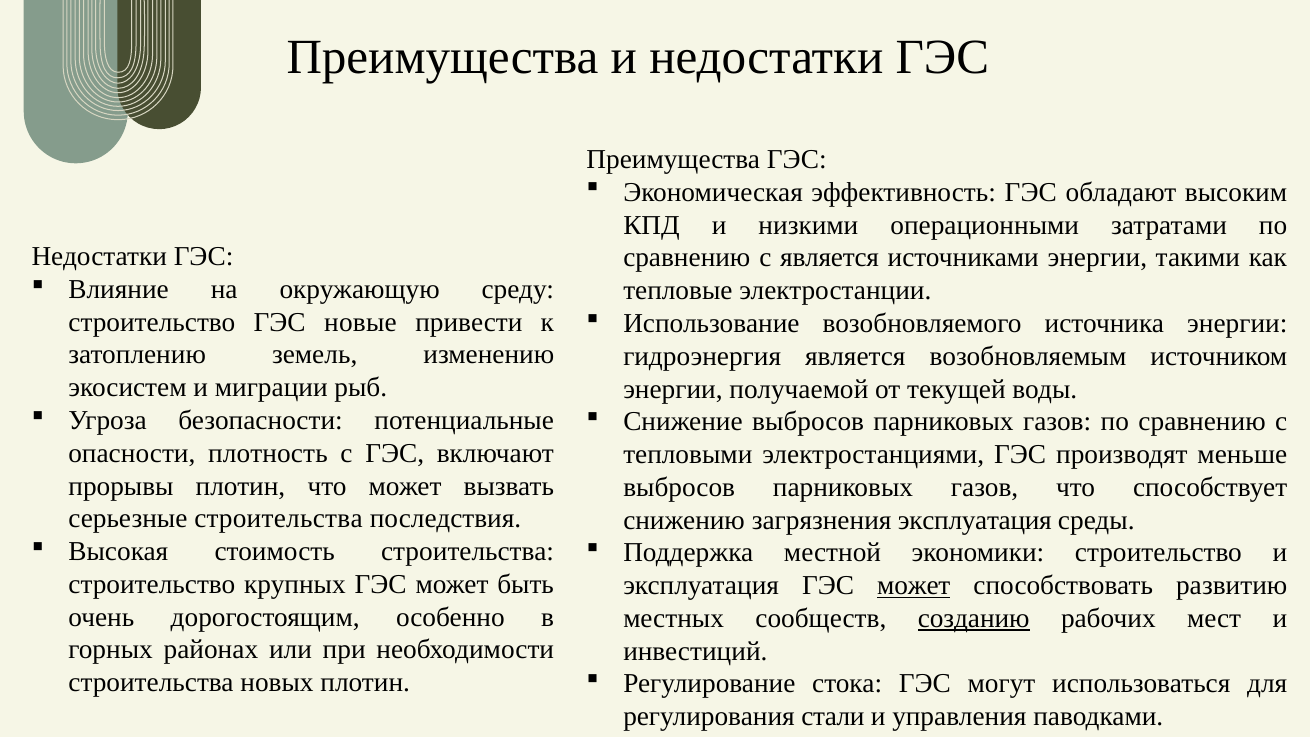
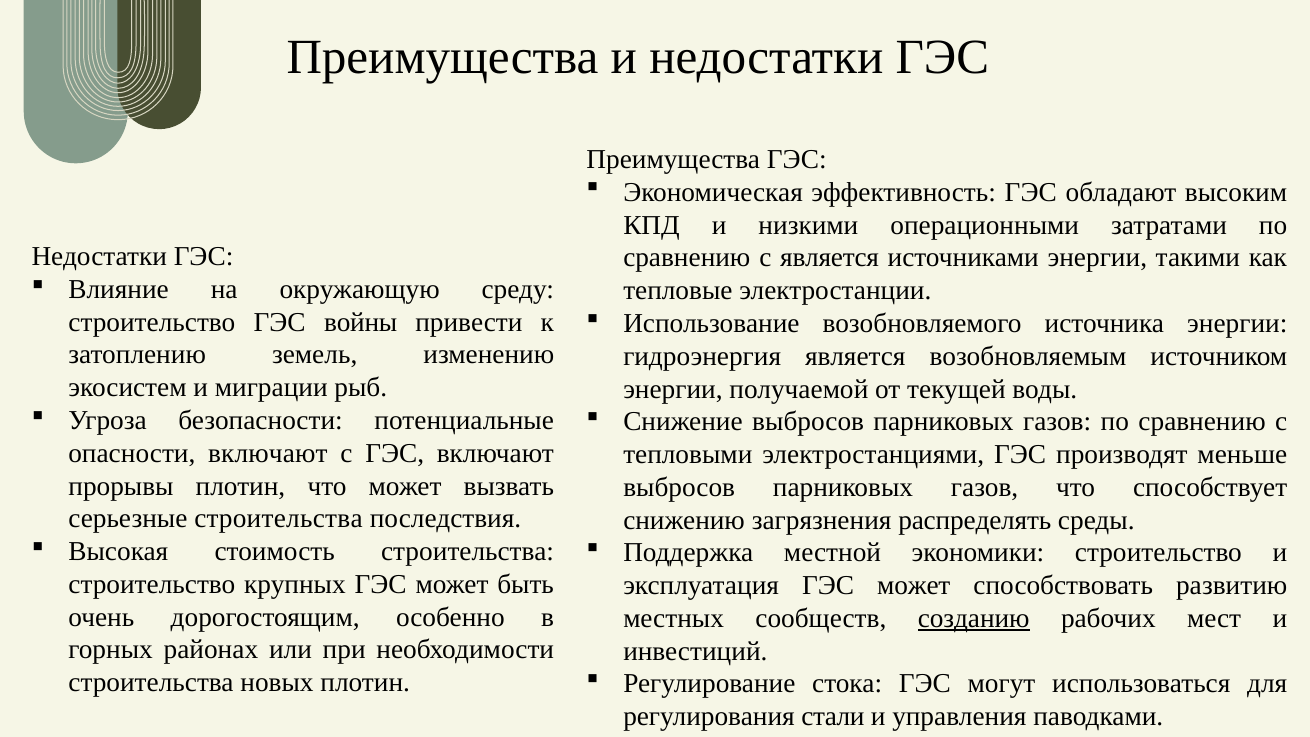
новые: новые -> войны (361, 322)
опасности плотность: плотность -> включают (268, 453)
загрязнения эксплуатация: эксплуатация -> распределять (975, 520)
может underline: present -> none (914, 586)
